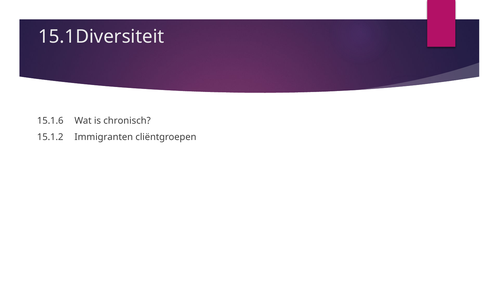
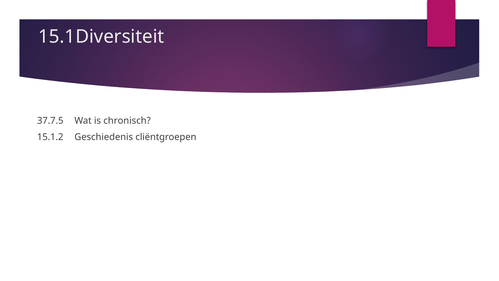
15.1.6: 15.1.6 -> 37.7.5 (50, 120)
Immigranten: Immigranten -> Geschiedenis (104, 137)
